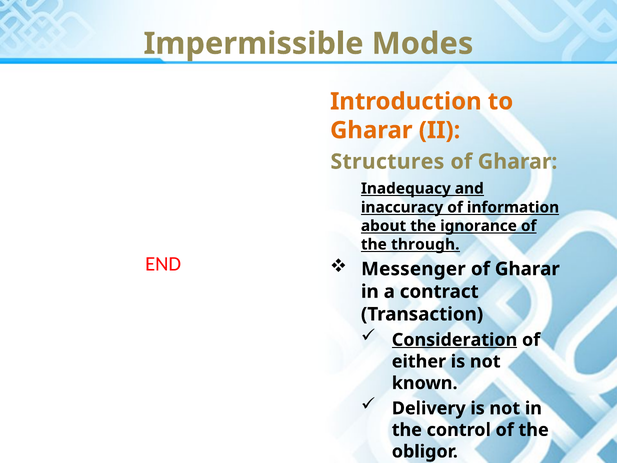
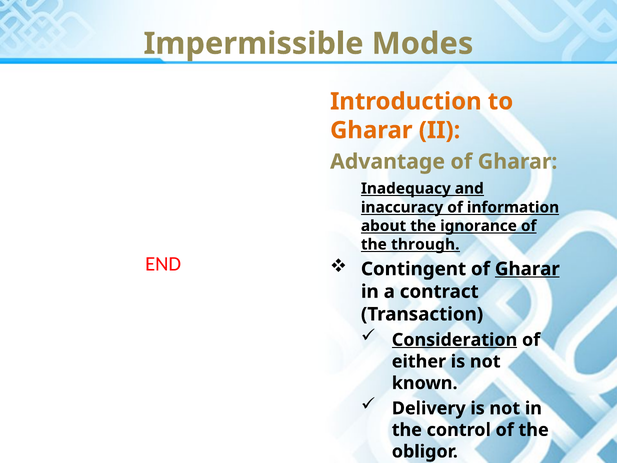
Structures: Structures -> Advantage (388, 162)
Messenger: Messenger -> Contingent (414, 269)
Gharar underline: none -> present (527, 269)
